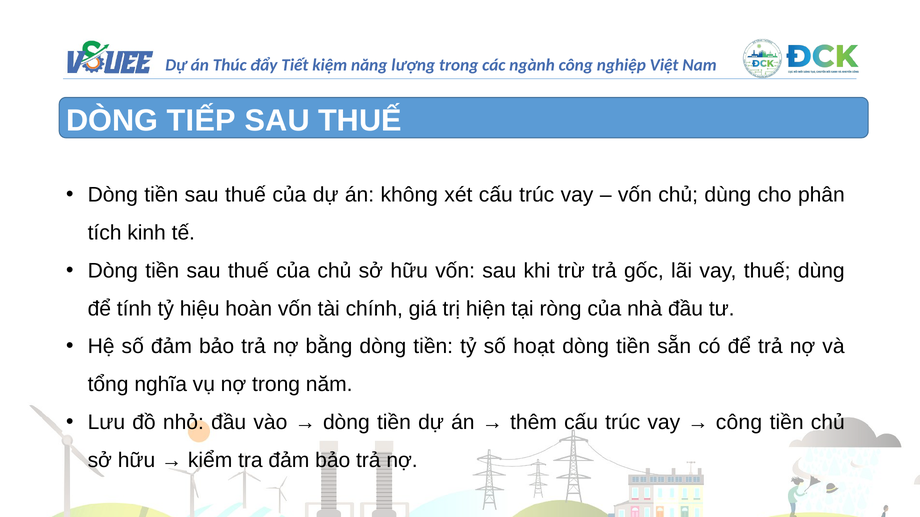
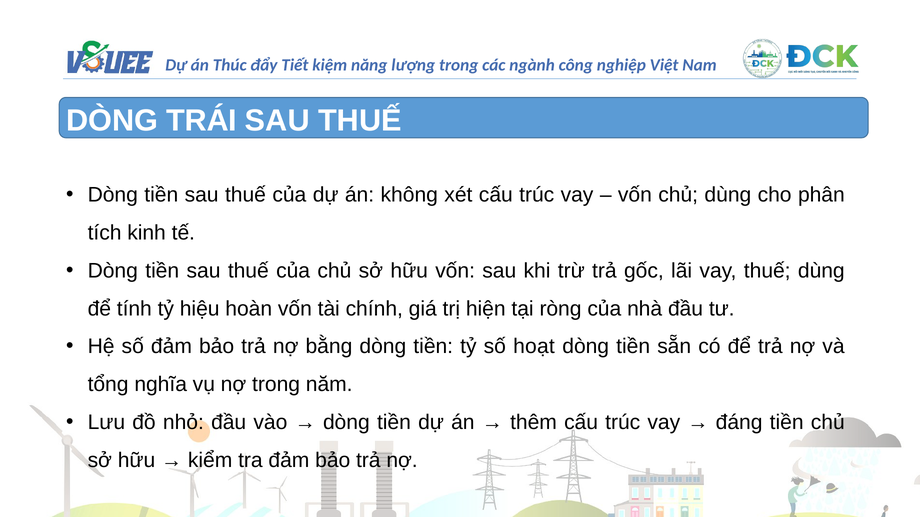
TIẾP: TIẾP -> TRÁI (202, 121)
công: công -> đáng (739, 423)
